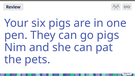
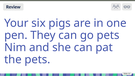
go pigs: pigs -> pets (108, 35)
